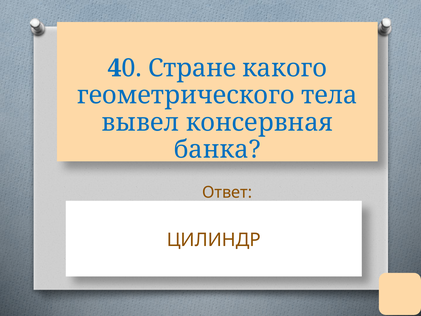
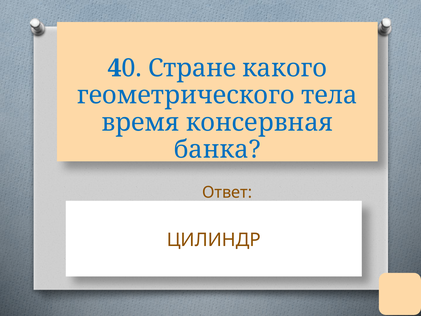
вывел: вывел -> время (140, 122)
